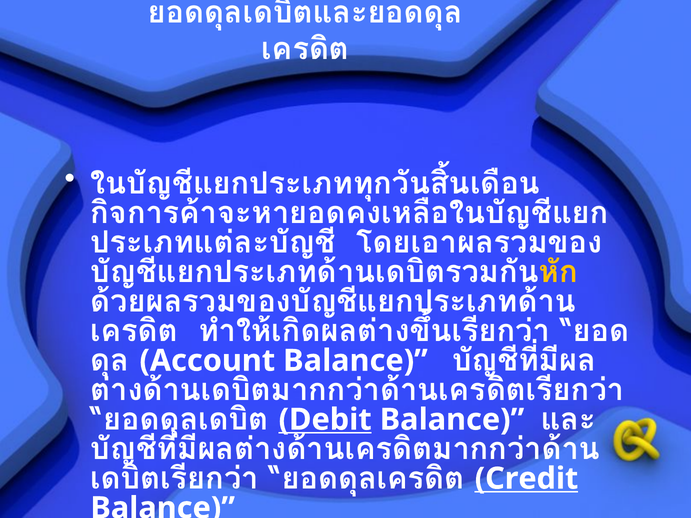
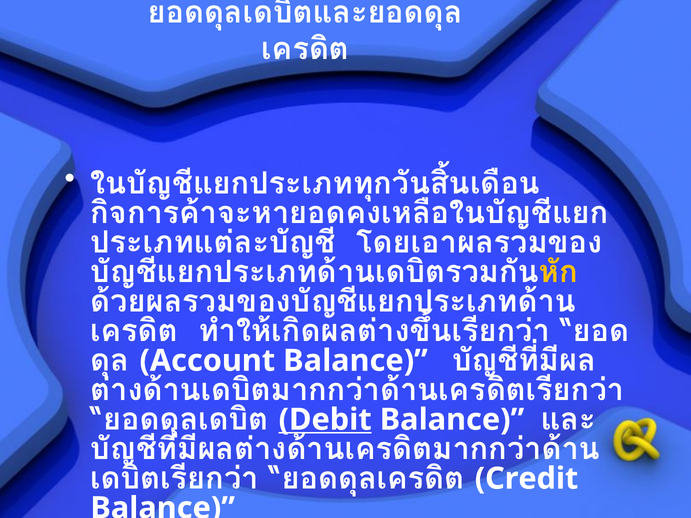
Credit underline: present -> none (527, 479)
